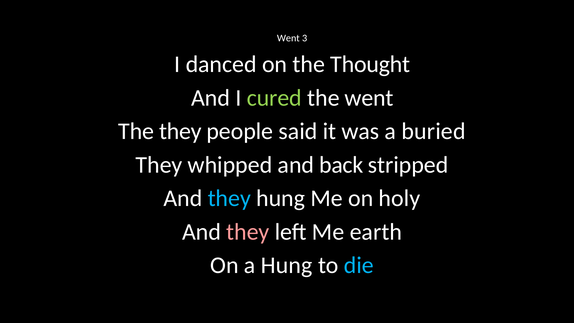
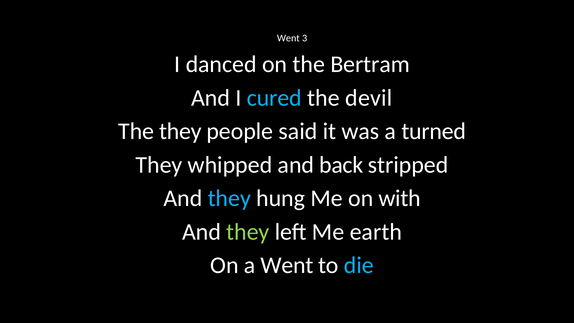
Thought: Thought -> Bertram (370, 64)
cured colour: light green -> light blue (274, 98)
the went: went -> devil (369, 98)
buried: buried -> turned (434, 131)
holy: holy -> with (400, 198)
they colour: pink -> light green (248, 232)
a Hung: Hung -> Went (287, 265)
